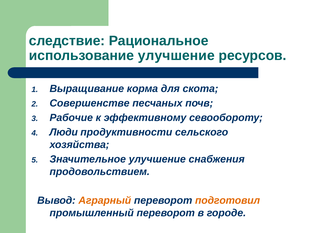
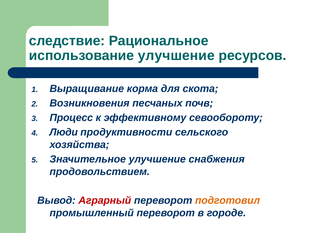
Совершенстве: Совершенстве -> Возникновения (90, 103)
Рабочие: Рабочие -> Процесс (71, 117)
Аграрный colour: orange -> red (105, 200)
